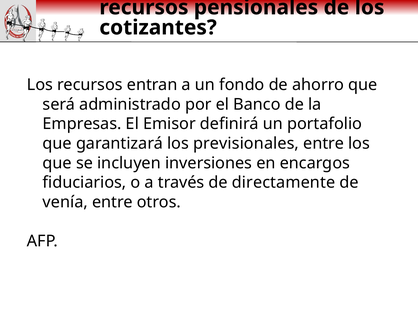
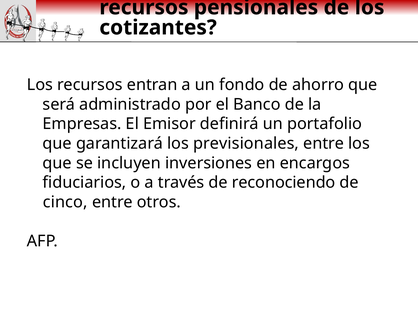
directamente: directamente -> reconociendo (284, 182)
venía: venía -> cinco (65, 202)
